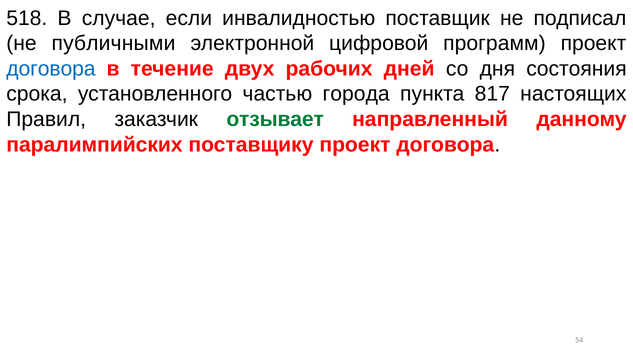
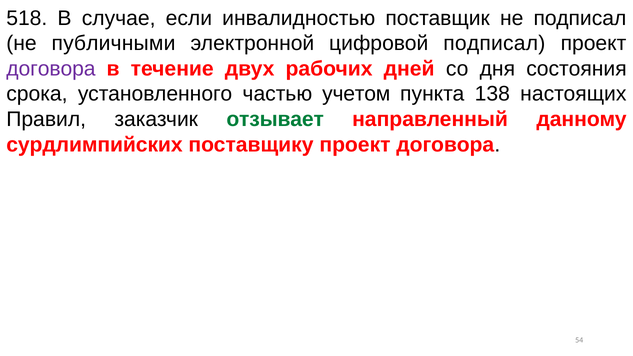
цифровой программ: программ -> подписал (494, 43)
договора colour: blue -> purple (51, 69)
города: города -> учетом (356, 94)
817: 817 -> 138 (492, 94)
паралимпийских: паралимпийских -> сурдлимпийских (94, 145)
